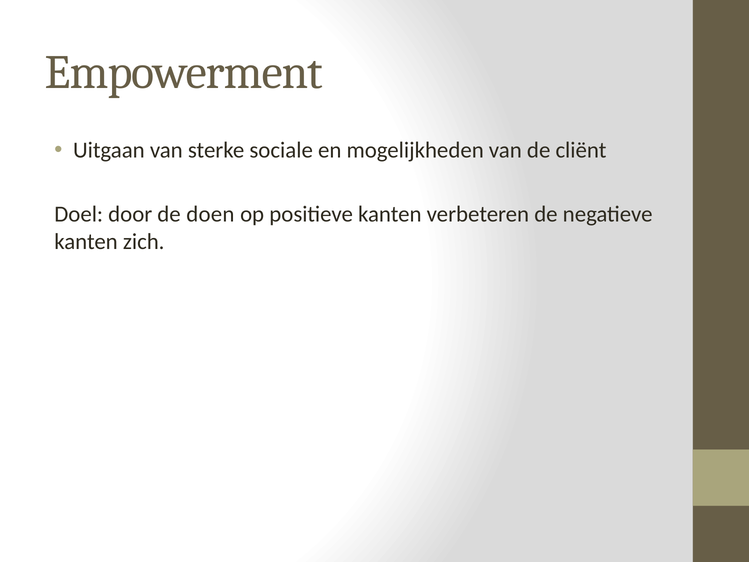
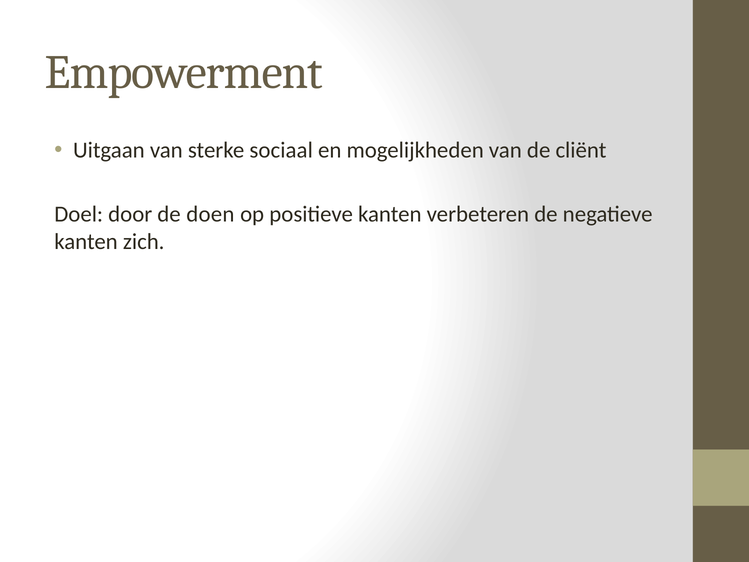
sociale: sociale -> sociaal (281, 150)
